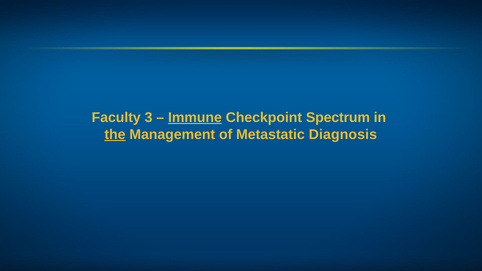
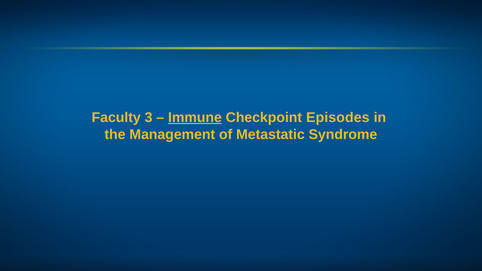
Spectrum: Spectrum -> Episodes (338, 118)
the underline: present -> none (115, 134)
Diagnosis: Diagnosis -> Syndrome (343, 134)
